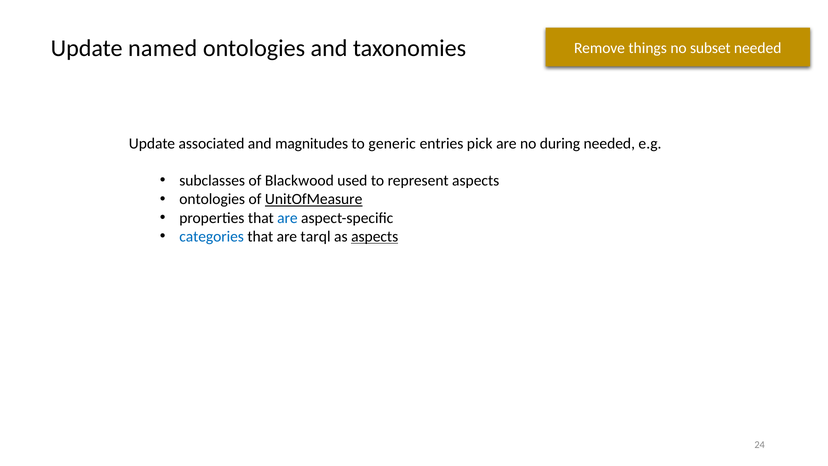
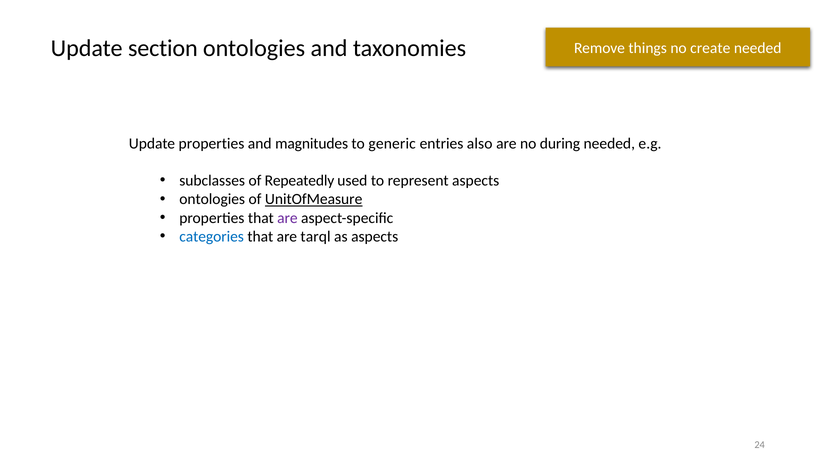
named: named -> section (163, 48)
subset: subset -> create (710, 48)
Update associated: associated -> properties (211, 143)
pick: pick -> also (480, 143)
Blackwood: Blackwood -> Repeatedly (299, 181)
are colour: blue -> purple (287, 218)
aspects underline: present -> none (375, 236)
